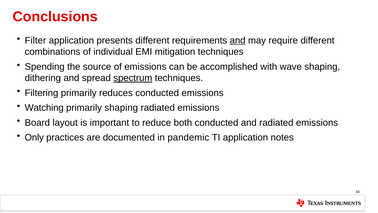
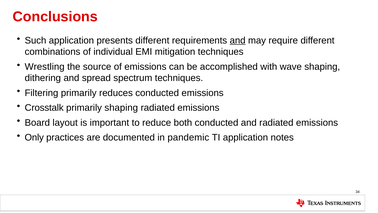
Filter: Filter -> Such (36, 40)
Spending: Spending -> Wrestling (45, 67)
spectrum underline: present -> none (133, 78)
Watching: Watching -> Crosstalk (44, 108)
